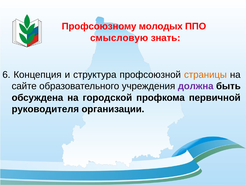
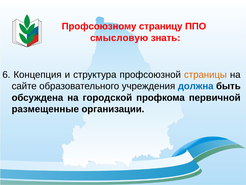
молодых: молодых -> страницу (161, 26)
должна colour: purple -> blue (196, 86)
руководителя: руководителя -> размещенные (45, 109)
